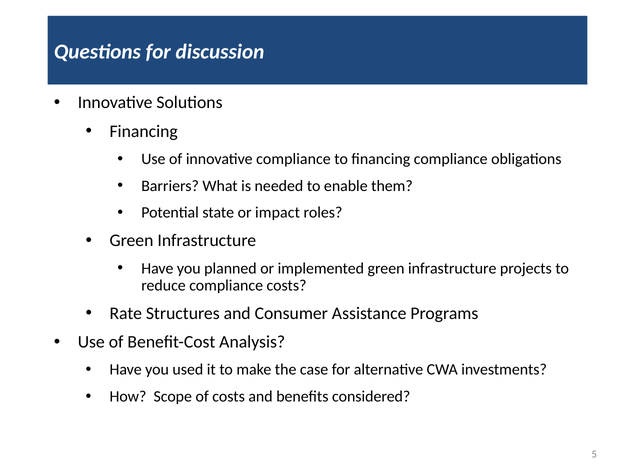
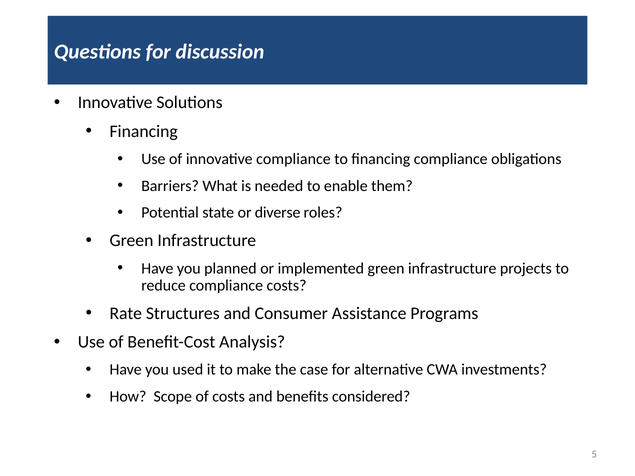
impact: impact -> diverse (278, 213)
